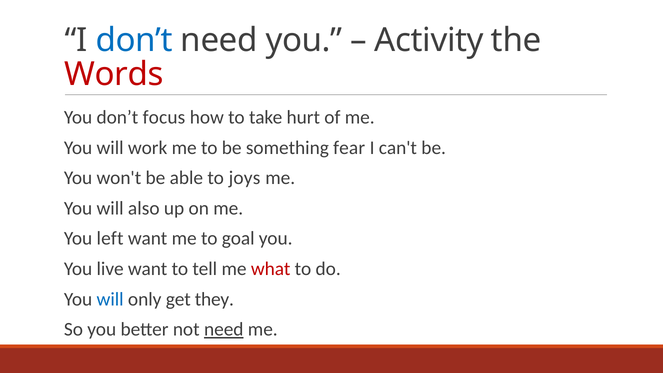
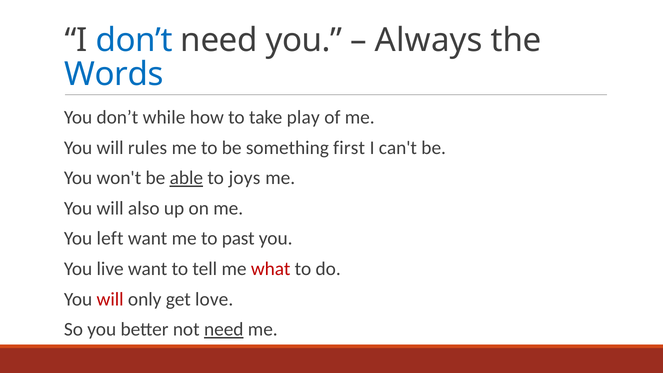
Activity: Activity -> Always (429, 40)
Words colour: red -> blue (114, 74)
focus: focus -> while (164, 117)
hurt: hurt -> play (303, 117)
work: work -> rules (148, 148)
fear: fear -> first (349, 148)
able underline: none -> present (186, 178)
goal: goal -> past (238, 239)
will colour: blue -> red (110, 299)
they: they -> love (214, 299)
